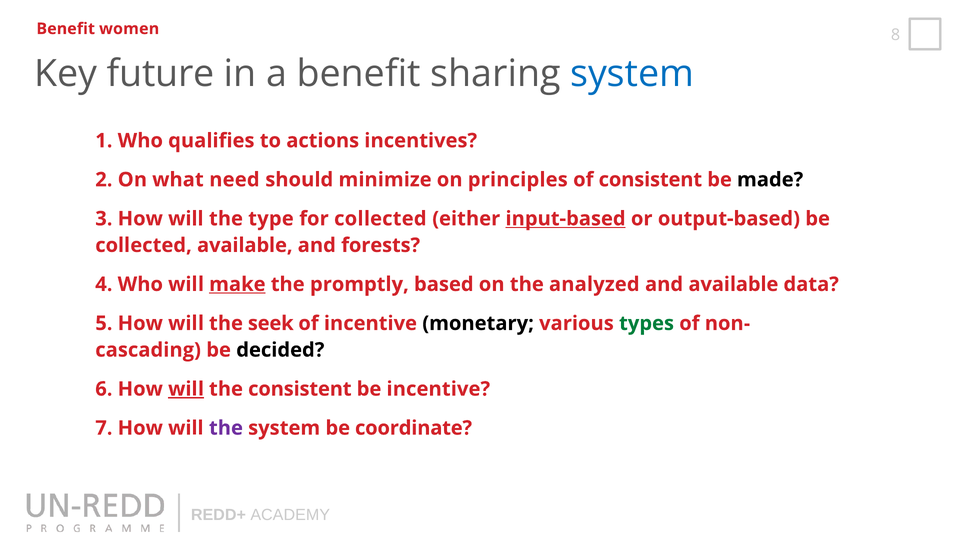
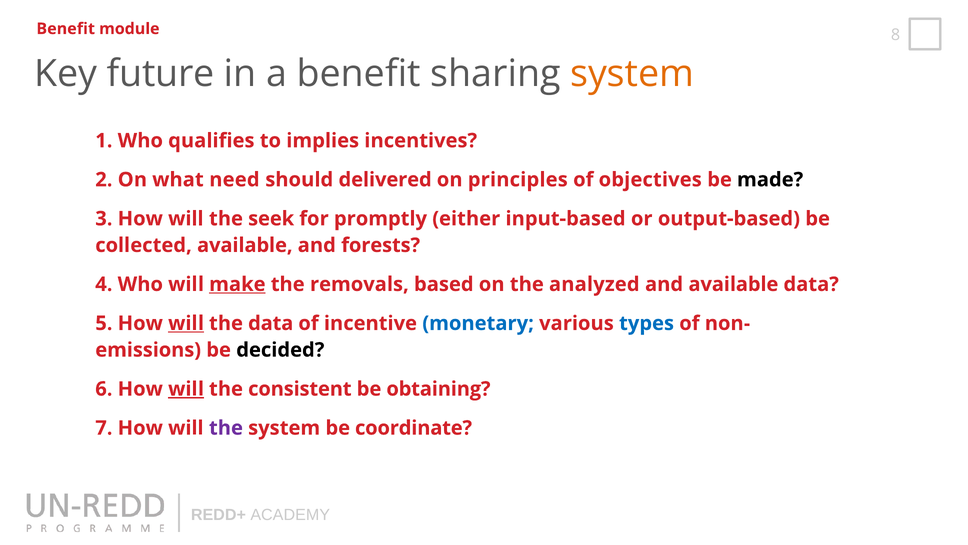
women: women -> module (129, 29)
system colour: blue -> orange (632, 74)
actions: actions -> implies (323, 141)
minimize: minimize -> delivered (385, 180)
of consistent: consistent -> objectives (650, 180)
type: type -> seek (271, 219)
for collected: collected -> promptly (380, 219)
input-based underline: present -> none (566, 219)
promptly: promptly -> removals (359, 284)
will underline: none -> present (186, 323)
the seek: seek -> data (271, 323)
monetary colour: black -> blue (478, 323)
types colour: green -> blue (647, 323)
cascading: cascading -> emissions (148, 350)
be incentive: incentive -> obtaining (438, 389)
